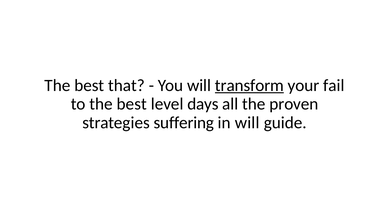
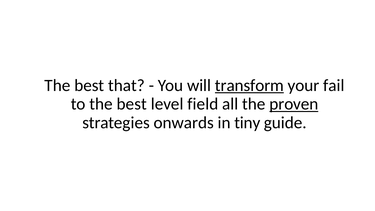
days: days -> field (203, 104)
proven underline: none -> present (294, 104)
suffering: suffering -> onwards (184, 123)
in will: will -> tiny (247, 123)
